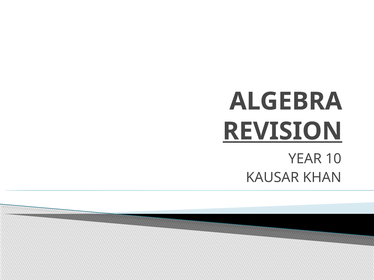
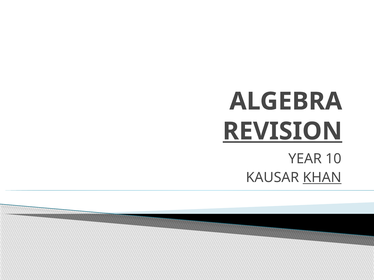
KHAN underline: none -> present (322, 178)
